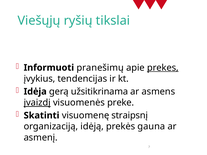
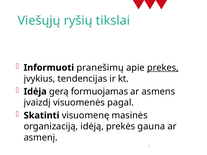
užsitikrinama: užsitikrinama -> formuojamas (99, 92)
įvaizdį underline: present -> none (37, 103)
preke: preke -> pagal (121, 103)
straipsnį: straipsnį -> masinės (130, 116)
